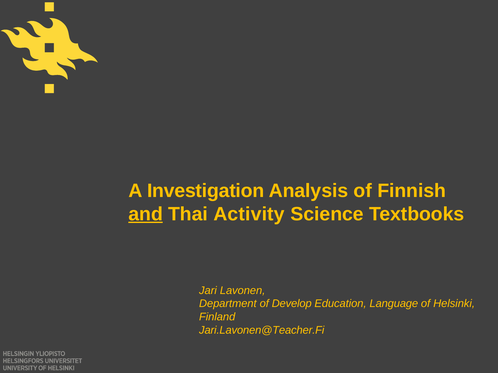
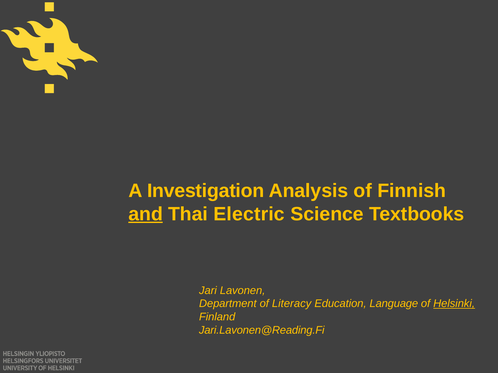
Activity: Activity -> Electric (249, 214)
Develop: Develop -> Literacy (292, 304)
Helsinki underline: none -> present (454, 304)
Jari.Lavonen@Teacher.Fi: Jari.Lavonen@Teacher.Fi -> Jari.Lavonen@Reading.Fi (262, 331)
